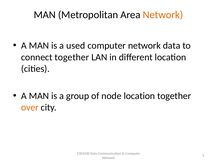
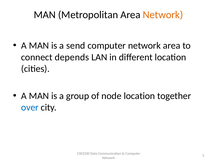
used: used -> send (76, 46)
network data: data -> area (172, 46)
connect together: together -> depends (72, 57)
over colour: orange -> blue (30, 107)
